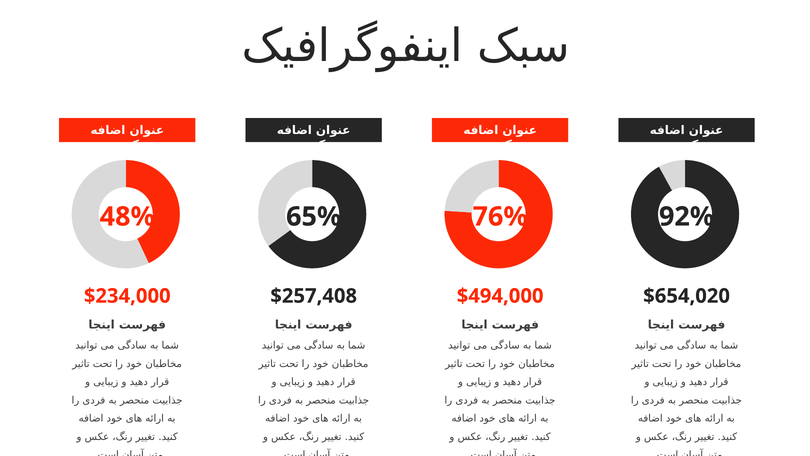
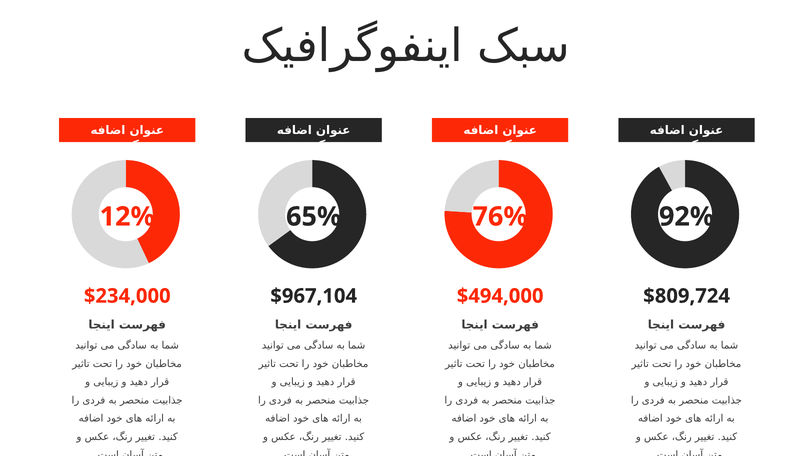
48%: 48% -> 12% (127, 217)
$257,408: $257,408 -> $967,104 (314, 296)
$654,020: $654,020 -> $809,724 (687, 296)
